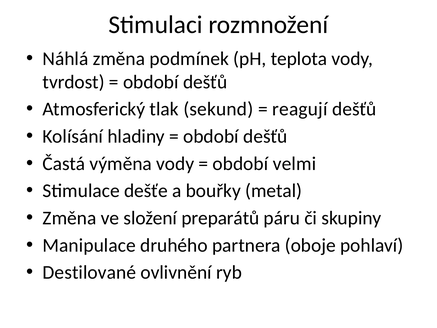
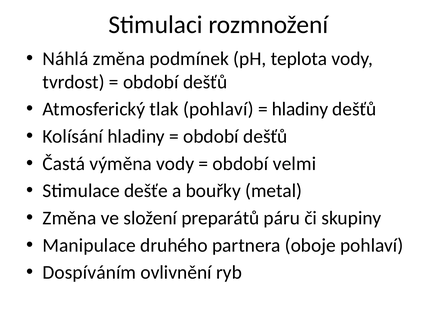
tlak sekund: sekund -> pohlaví (218, 109)
reagují: reagují -> hladiny (300, 109)
Destilované: Destilované -> Dospíváním (89, 272)
